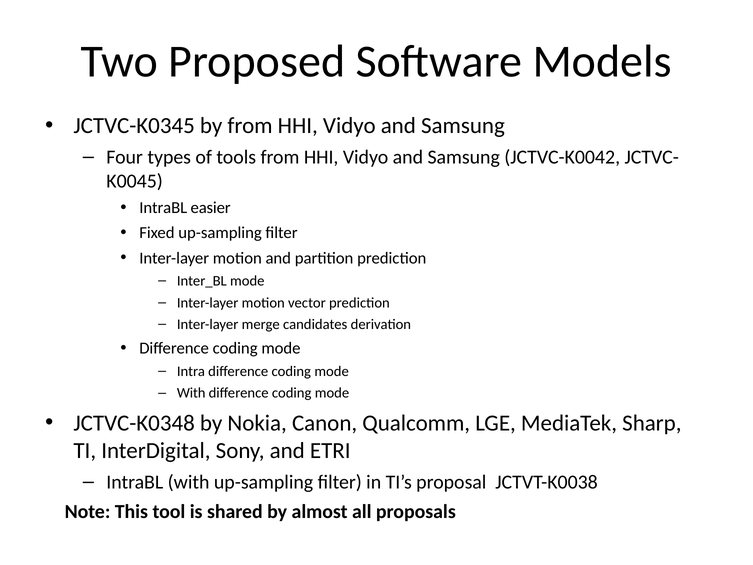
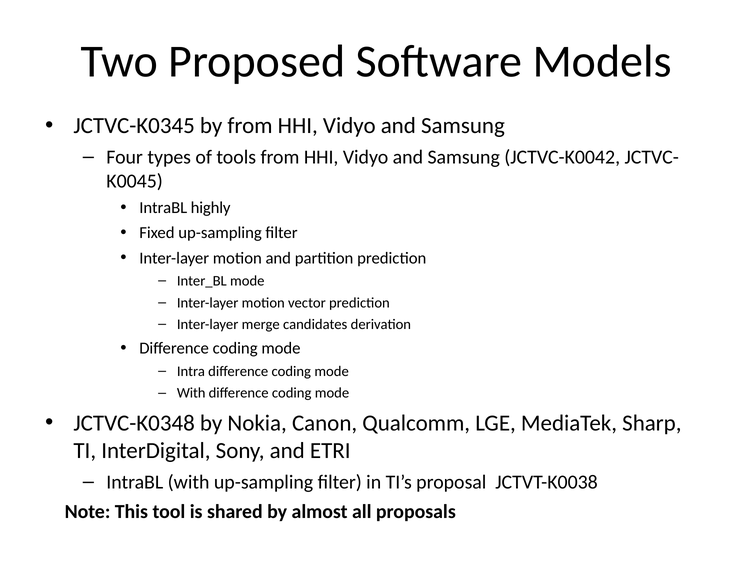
easier: easier -> highly (211, 208)
